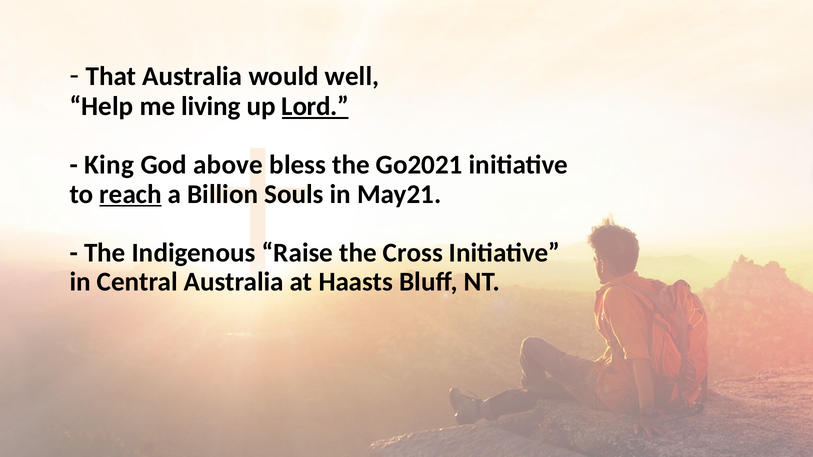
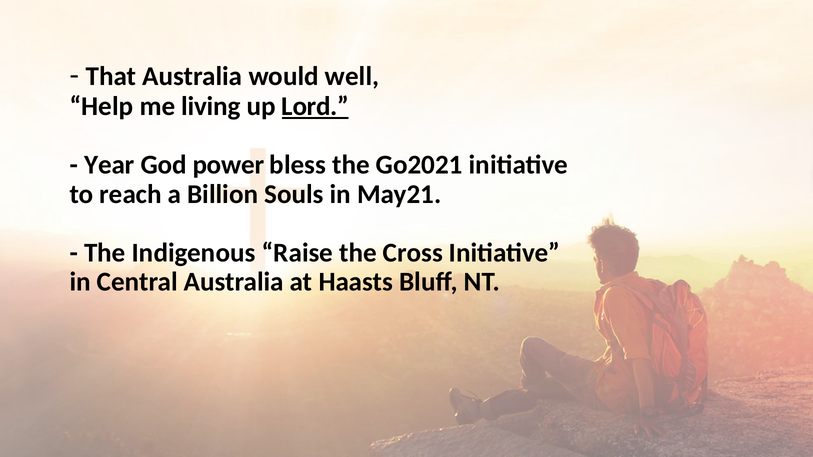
King: King -> Year (109, 165)
above: above -> power (228, 165)
reach underline: present -> none (130, 194)
